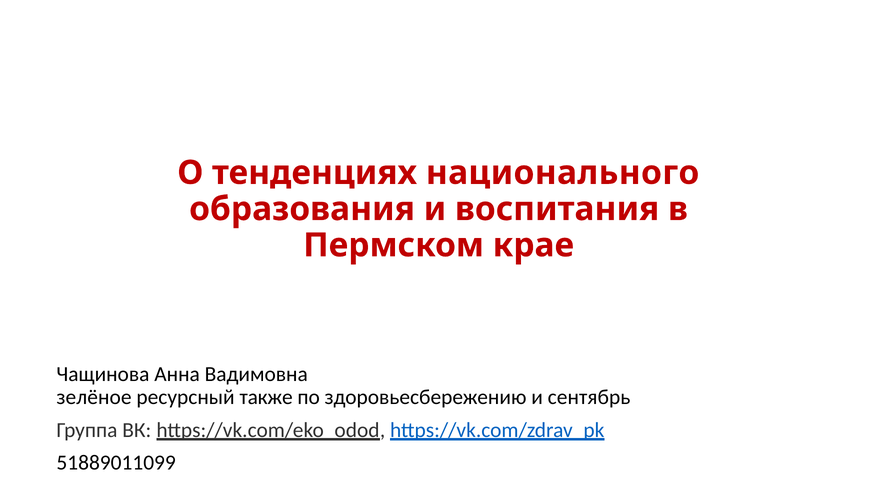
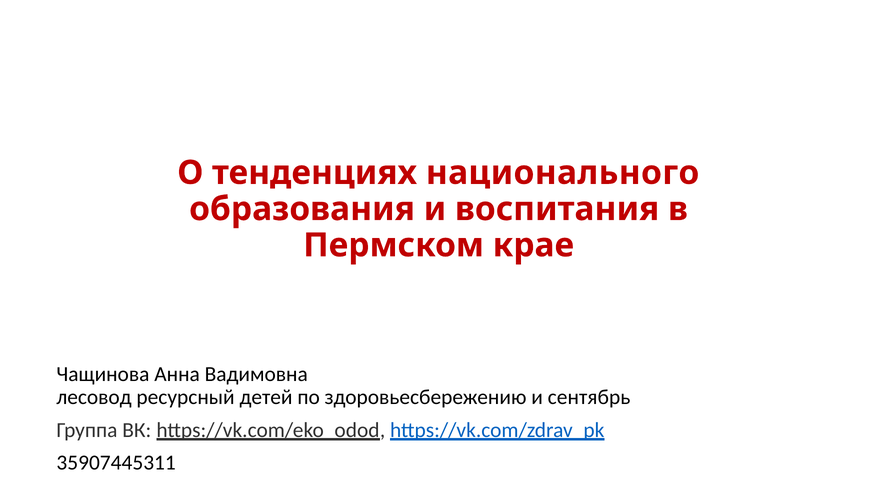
зелёное: зелёное -> лесовод (94, 397)
также: также -> детей (266, 397)
51889011099: 51889011099 -> 35907445311 (116, 462)
